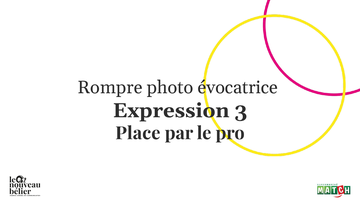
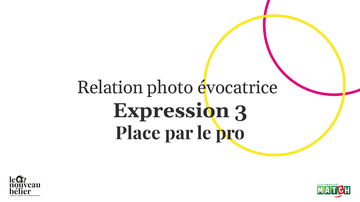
Rompre: Rompre -> Relation (110, 88)
